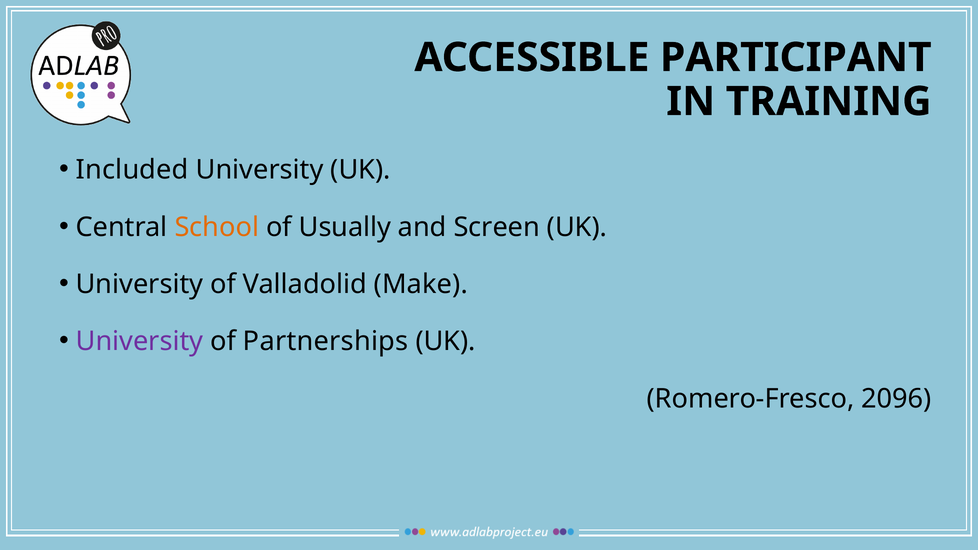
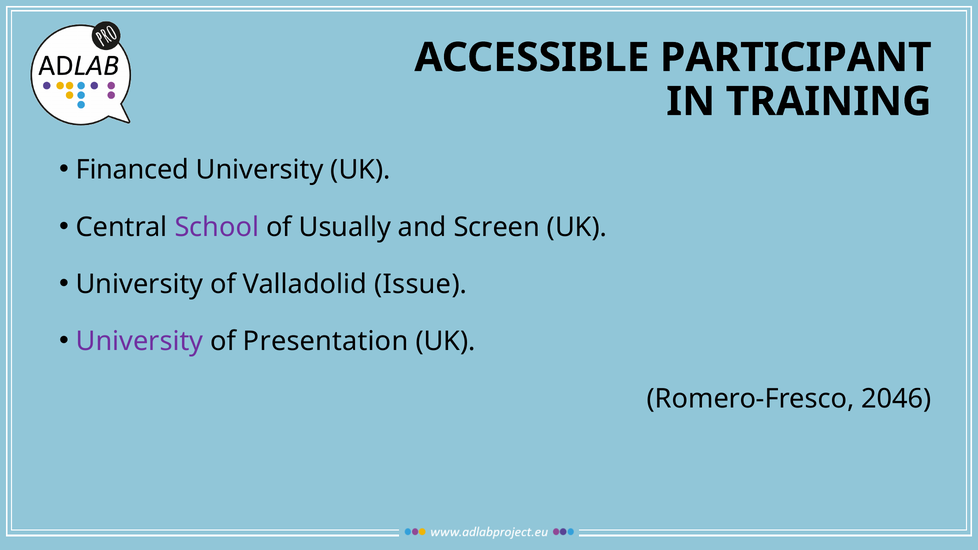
Included: Included -> Financed (132, 170)
School colour: orange -> purple (217, 227)
Make: Make -> Issue (421, 284)
Partnerships: Partnerships -> Presentation (326, 342)
2096: 2096 -> 2046 (897, 399)
